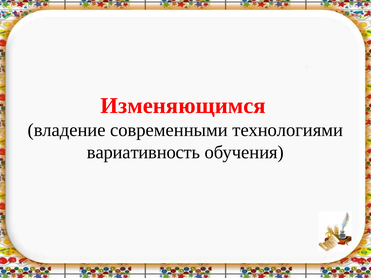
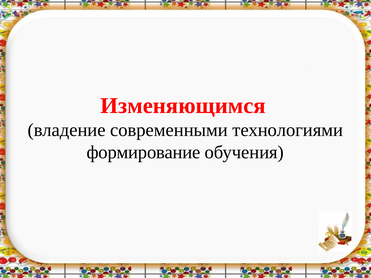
вариативность: вариативность -> формирование (144, 152)
